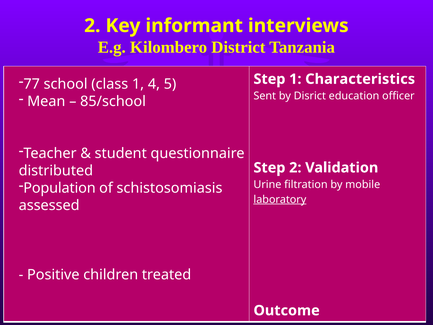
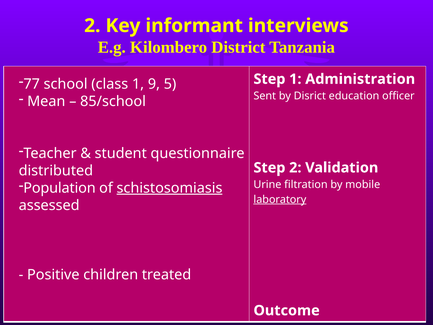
4: 4 -> 9 (154, 84)
Characteristics: Characteristics -> Administration (360, 79)
schistosomiasis underline: none -> present (170, 188)
